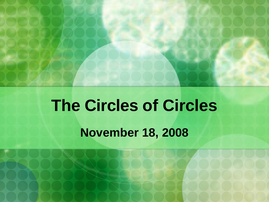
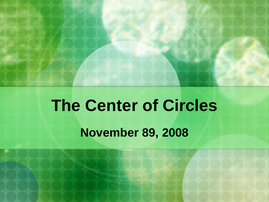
The Circles: Circles -> Center (111, 105)
18: 18 -> 89 (150, 133)
